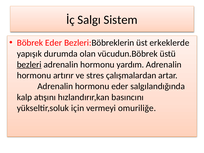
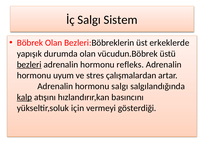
Böbrek Eder: Eder -> Olan (54, 43)
yardım: yardım -> refleks (130, 65)
artırır: artırır -> uyum (64, 75)
hormonu eder: eder -> salgı (120, 86)
kalp underline: none -> present (24, 97)
omuriliğe: omuriliğe -> gösterdiği (137, 108)
